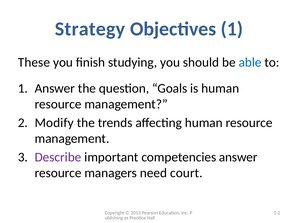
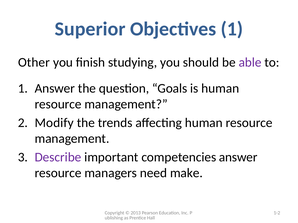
Strategy: Strategy -> Superior (90, 29)
These: These -> Other (34, 63)
able colour: blue -> purple (250, 63)
court: court -> make (186, 173)
